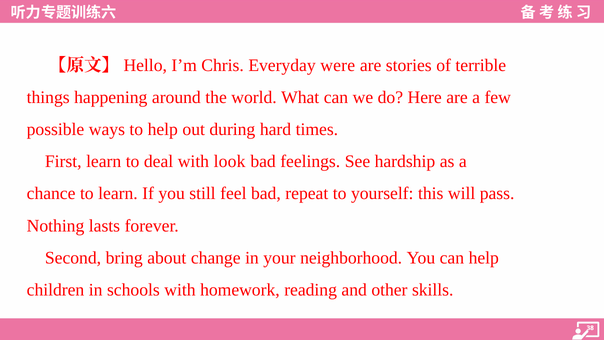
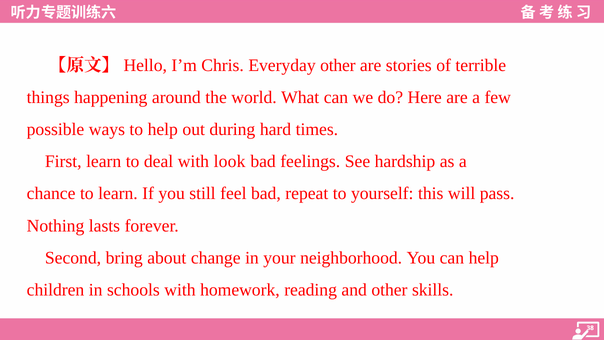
Everyday were: were -> other (338, 65)
